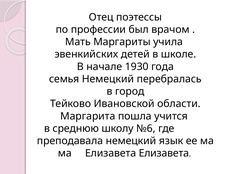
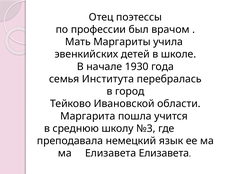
семья Немецкий: Немецкий -> Института (108, 79)
№6: №6 -> №3 (146, 129)
